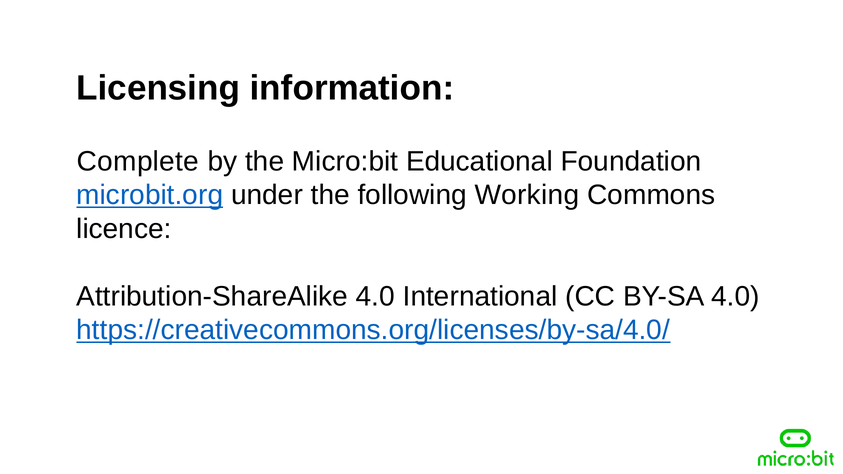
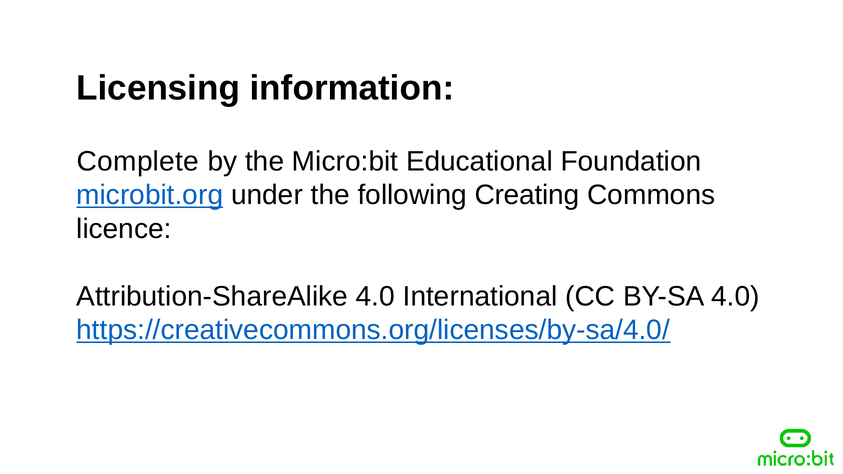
Working: Working -> Creating (527, 195)
